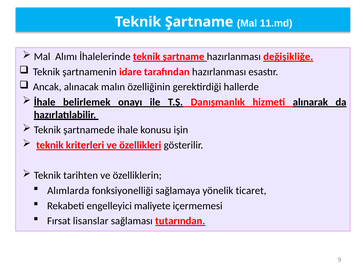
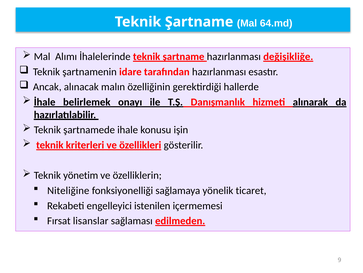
11.md: 11.md -> 64.md (276, 23)
tarihten: tarihten -> yönetim (81, 175)
Alımlarda: Alımlarda -> Niteliğine (68, 190)
maliyete: maliyete -> istenilen (152, 205)
tutarından: tutarından -> edilmeden (180, 220)
